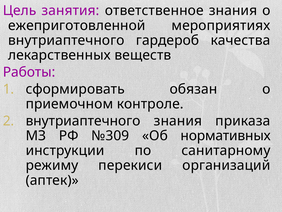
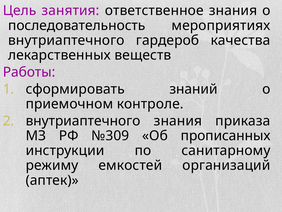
ежеприготовленной: ежеприготовленной -> последовательность (77, 25)
обязан: обязан -> знаний (194, 89)
нормативных: нормативных -> прописанных (226, 135)
перекиси: перекиси -> емкостей (130, 165)
